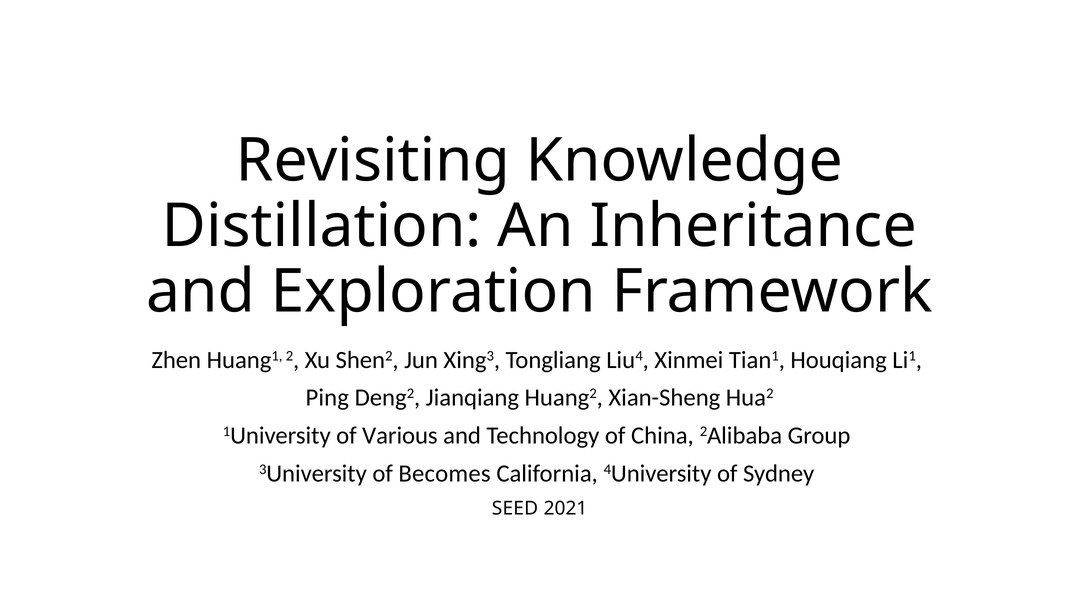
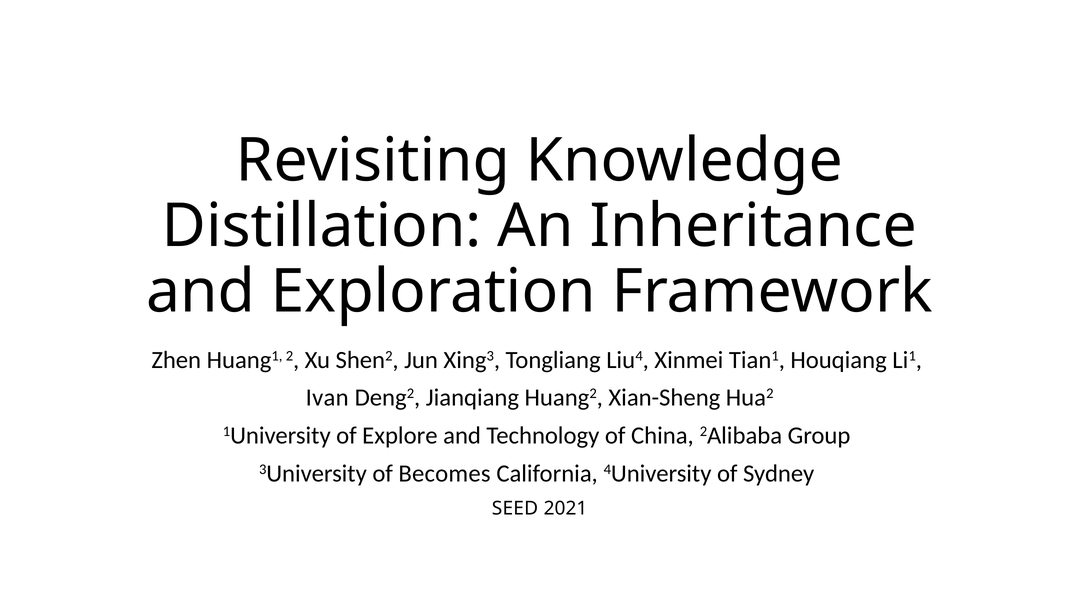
Ping: Ping -> Ivan (327, 398)
Various: Various -> Explore (400, 436)
